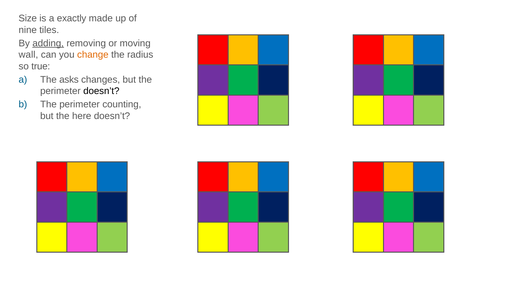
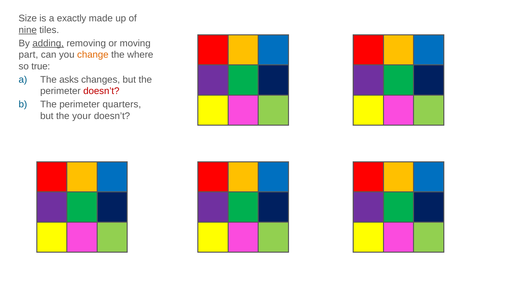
nine underline: none -> present (28, 30)
wall: wall -> part (28, 55)
radius: radius -> where (140, 55)
doesn’t colour: black -> red (101, 91)
counting: counting -> quarters (122, 105)
here: here -> your (82, 116)
